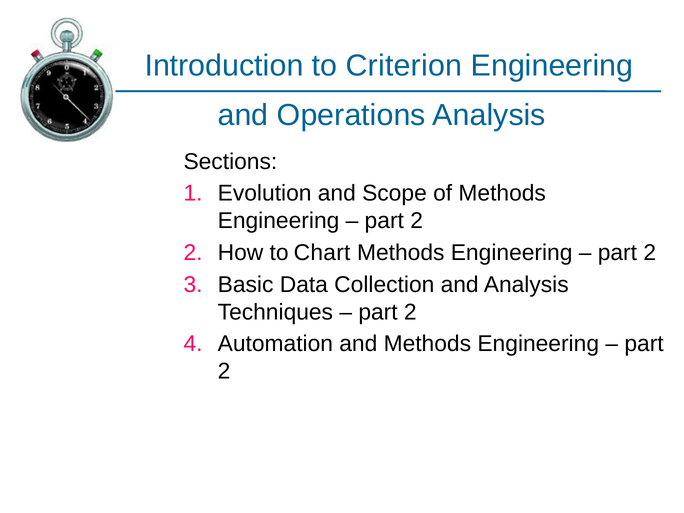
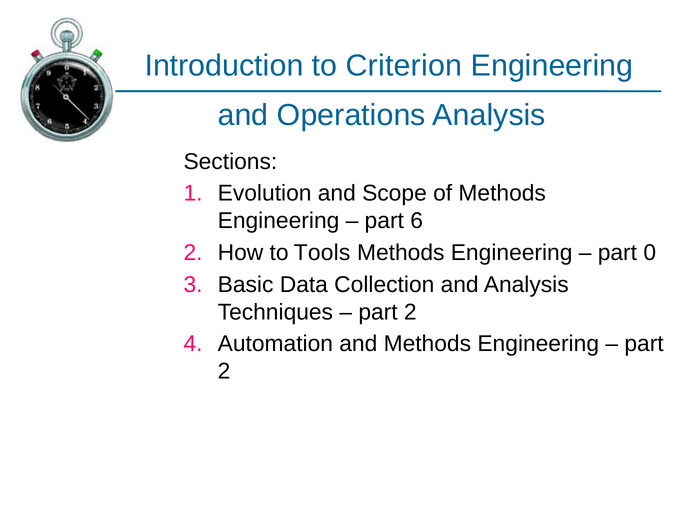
2: 2 -> 6 (417, 221)
Chart: Chart -> Tools (322, 253)
2: 2 -> 0 (650, 253)
